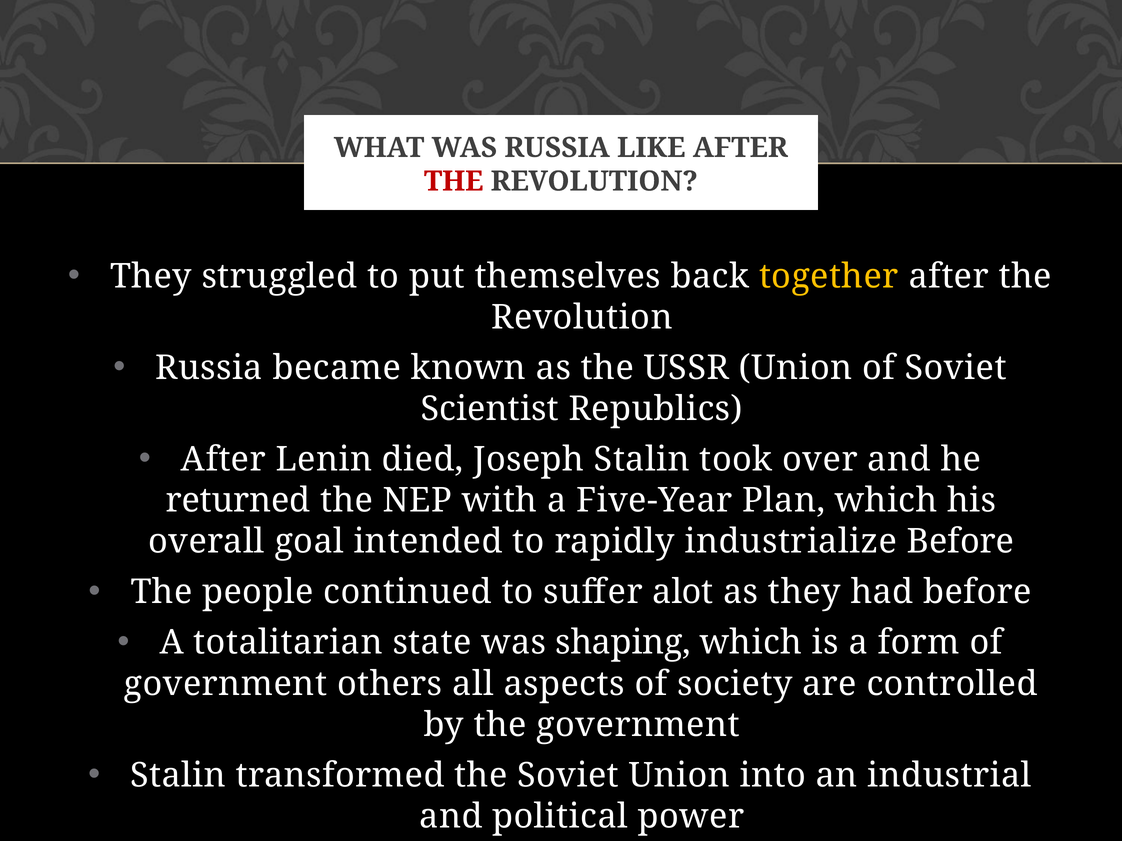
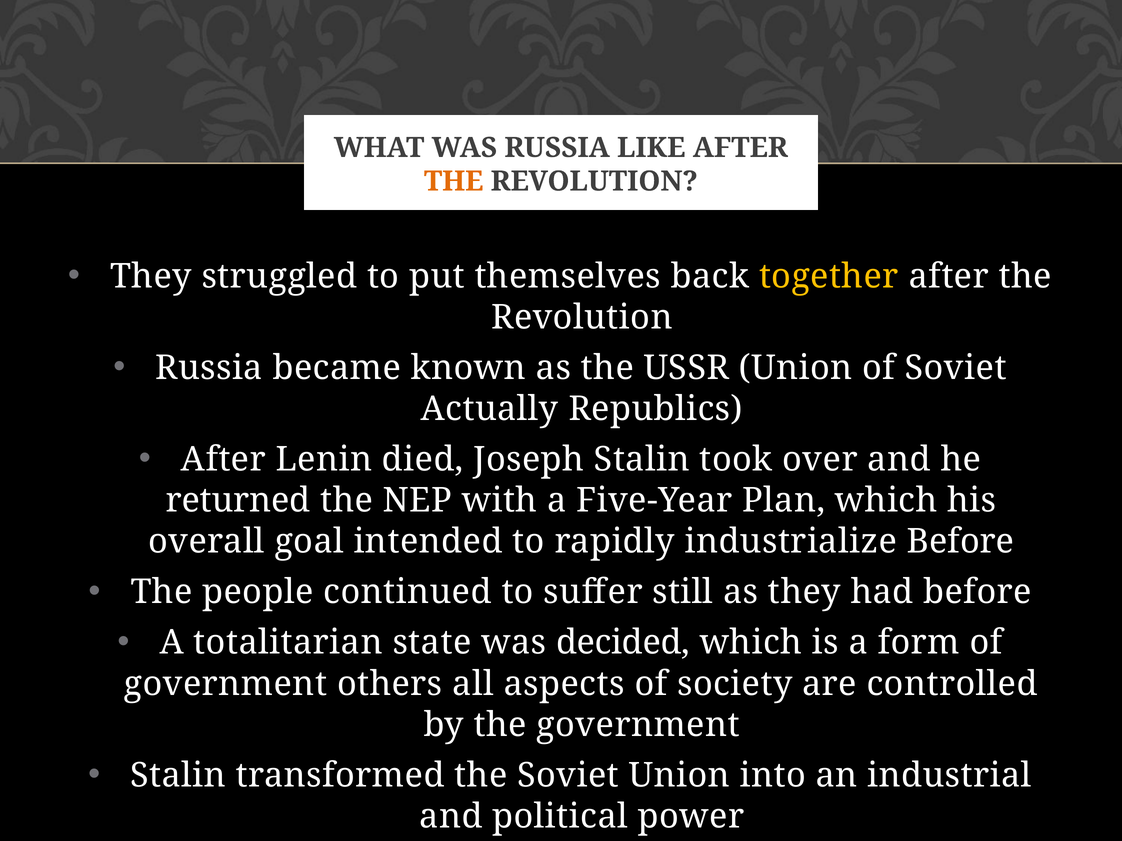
THE colour: red -> orange (454, 181)
Scientist: Scientist -> Actually (490, 409)
alot: alot -> still (683, 592)
shaping: shaping -> decided (623, 643)
